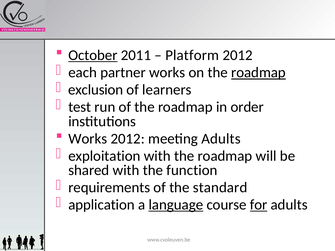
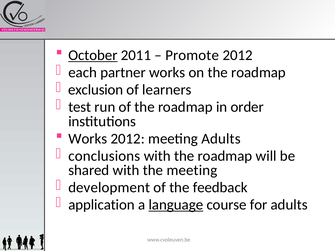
Platform: Platform -> Promote (192, 55)
roadmap underline: present -> none (258, 73)
exploitation: exploitation -> conclusions (104, 156)
the function: function -> meeting (192, 170)
requirements: requirements -> development (109, 188)
standard: standard -> feedback (220, 188)
for underline: present -> none (259, 205)
